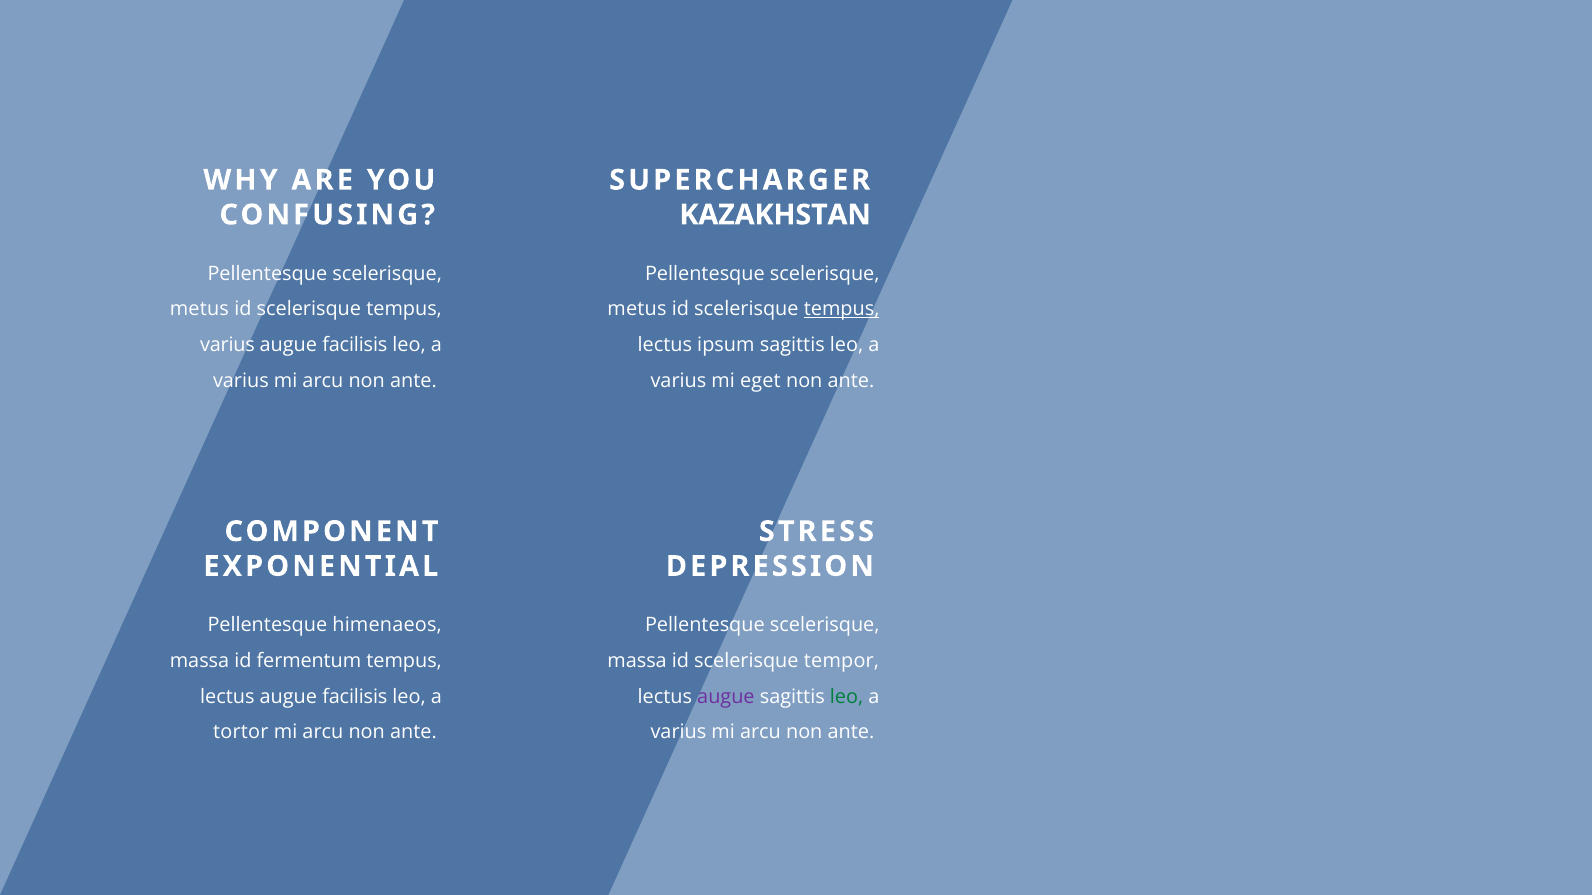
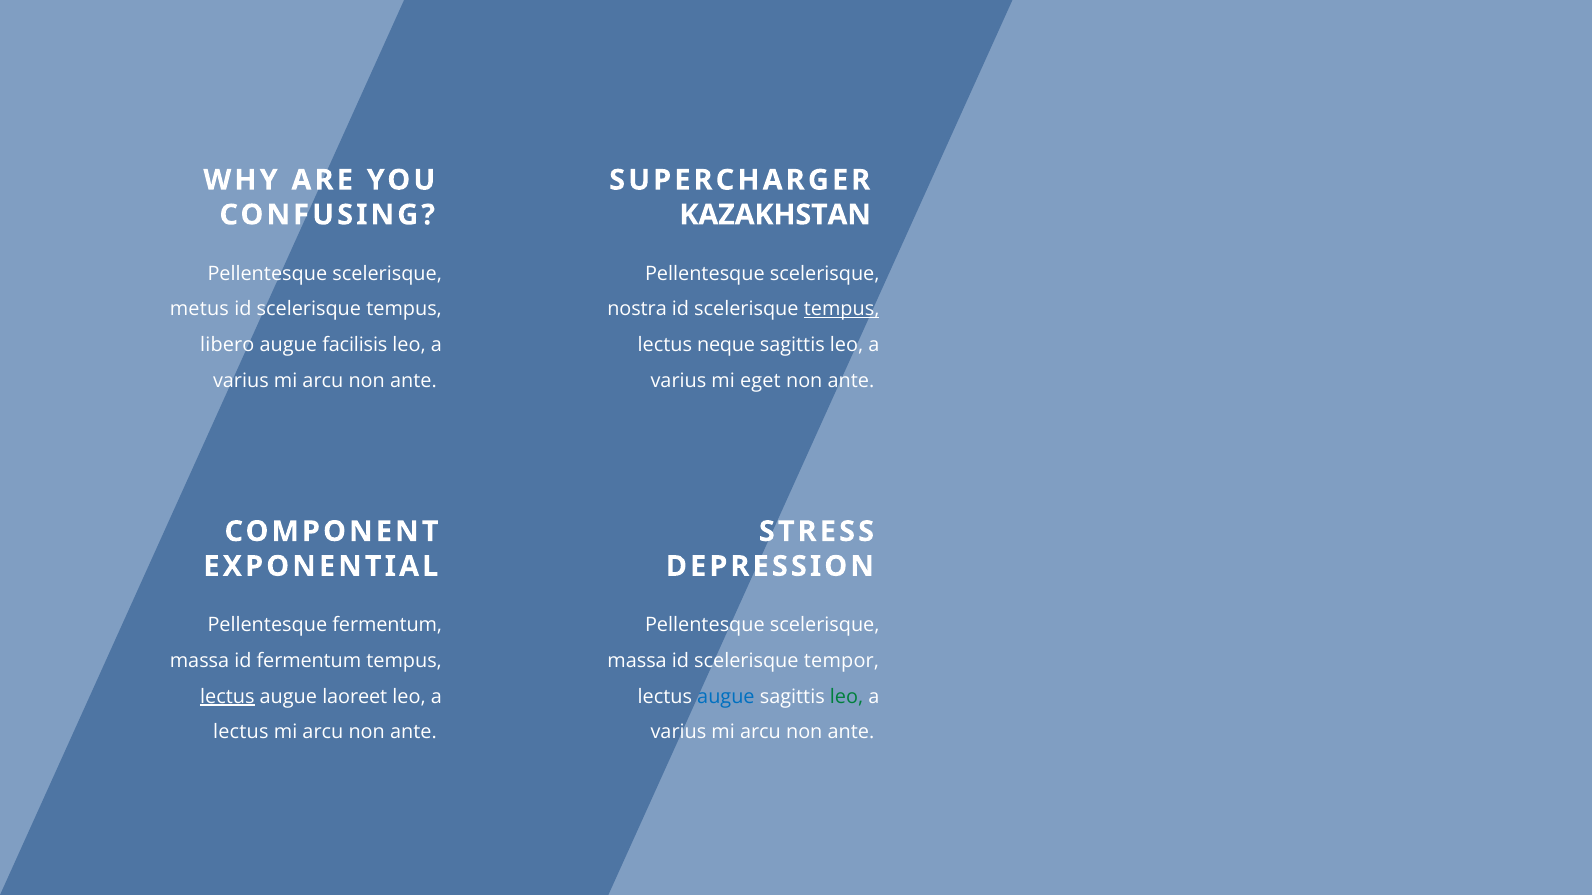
metus: metus -> nostra (637, 309)
varius: varius -> libero (227, 345)
ipsum: ipsum -> neque (726, 345)
Pellentesque himenaeos: himenaeos -> fermentum (387, 625)
lectus underline: none -> present (227, 697)
facilisis: facilisis -> laoreet (355, 697)
augue colour: purple -> blue (726, 697)
tortor: tortor -> lectus (241, 733)
